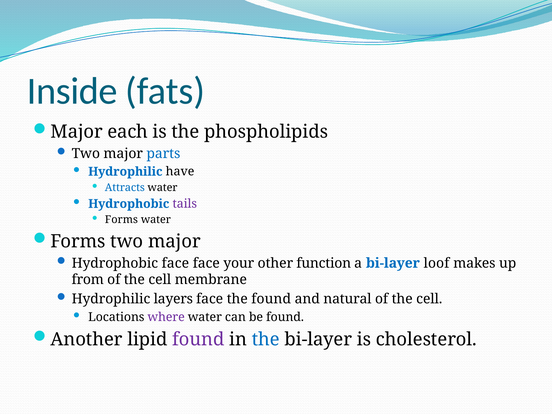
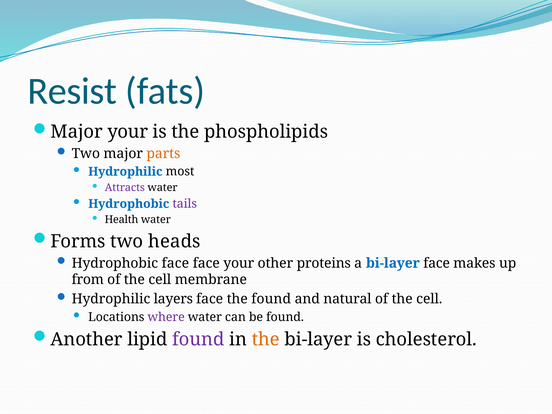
Inside: Inside -> Resist (72, 91)
Major each: each -> your (128, 132)
parts colour: blue -> orange (163, 154)
have: have -> most (180, 172)
Attracts colour: blue -> purple (125, 187)
Forms: Forms -> Health (122, 220)
Forms two major: major -> heads (174, 241)
function: function -> proteins (324, 263)
bi-layer loof: loof -> face (437, 263)
the colour: blue -> orange (266, 339)
